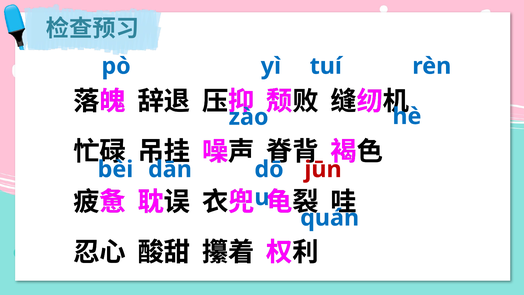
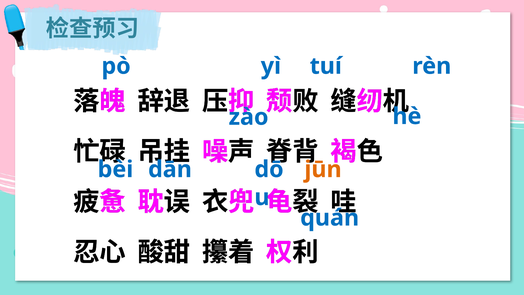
jūn colour: red -> orange (323, 169)
